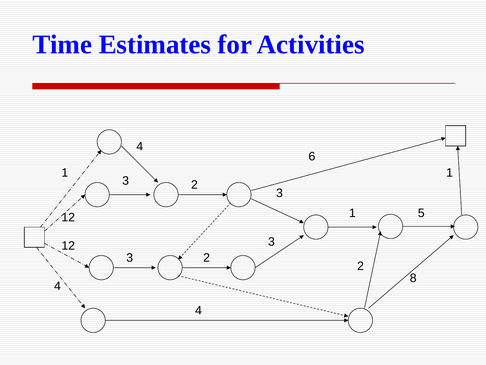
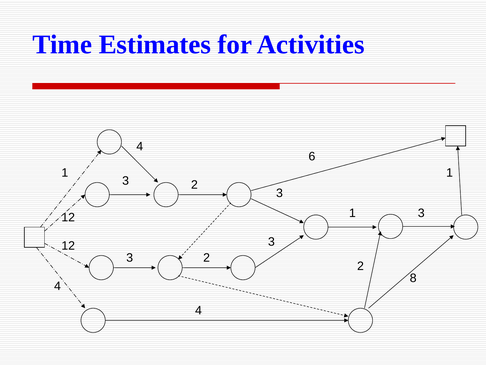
5: 5 -> 3 (421, 213)
